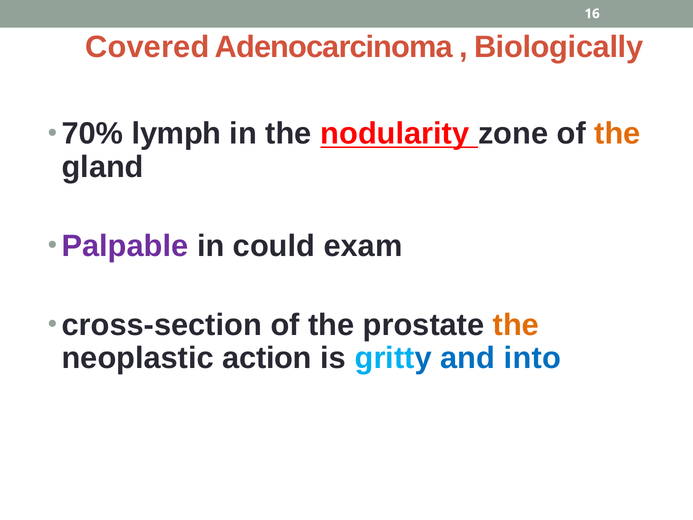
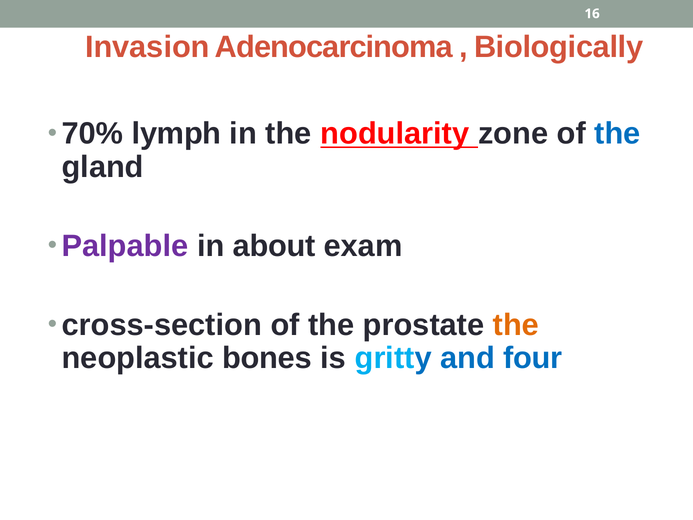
Covered: Covered -> Invasion (147, 47)
the colour: orange -> blue (617, 134)
could: could -> about (274, 246)
action: action -> bones (267, 358)
into: into -> four (533, 358)
